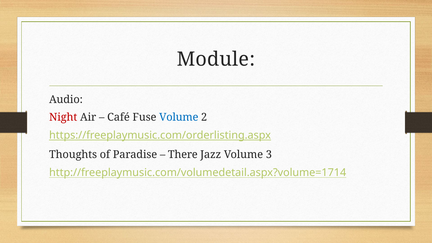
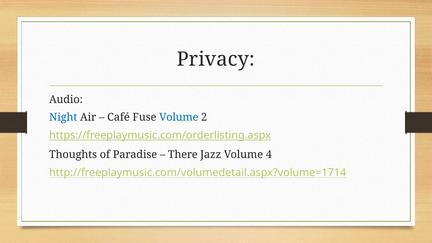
Module: Module -> Privacy (216, 59)
Night colour: red -> blue (63, 117)
3: 3 -> 4 (269, 155)
